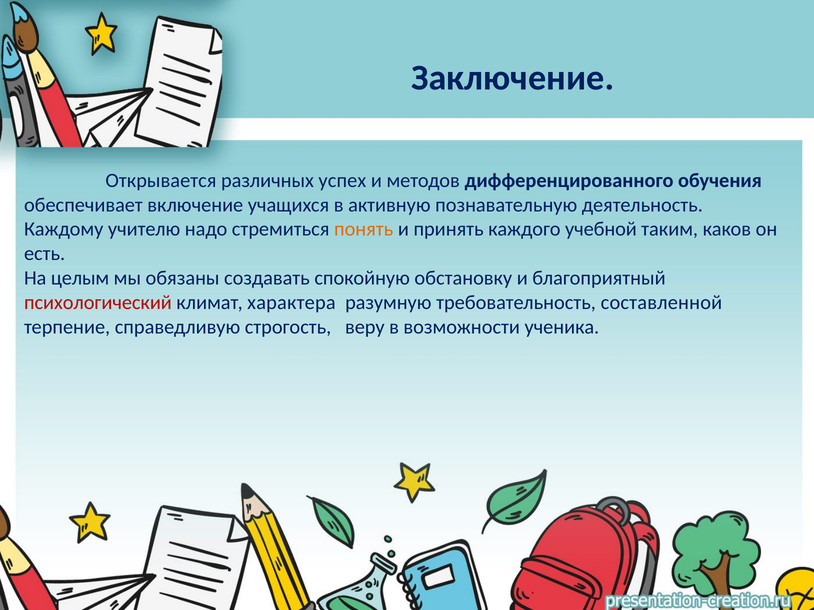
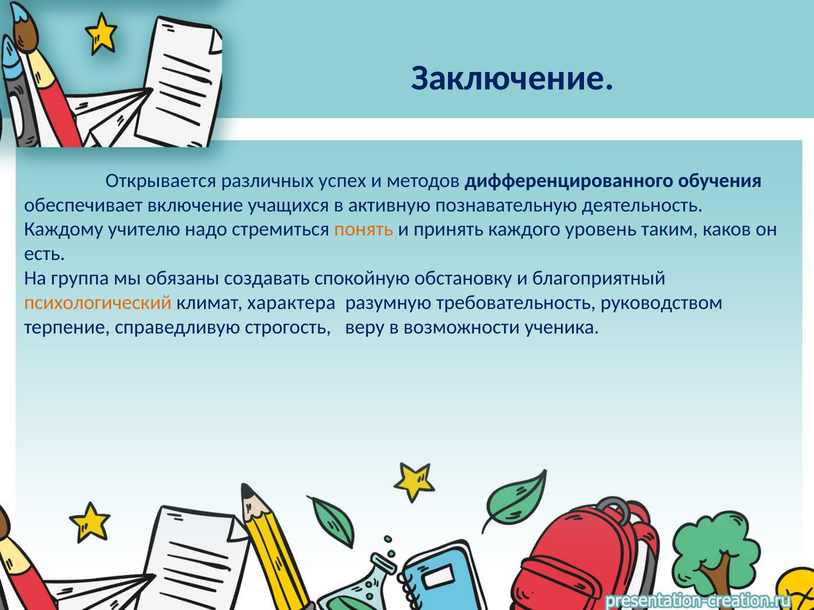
учебной: учебной -> уровень (601, 229)
целым: целым -> группа (80, 278)
психологический colour: red -> orange (98, 303)
составленной: составленной -> руководством (662, 303)
